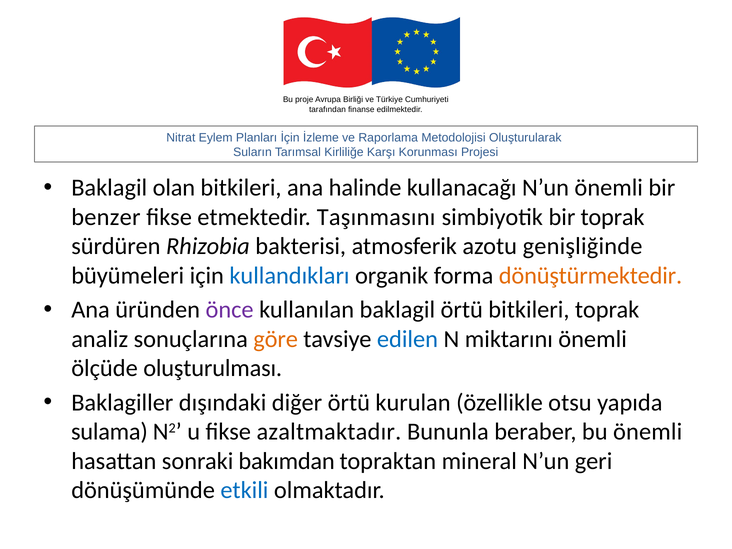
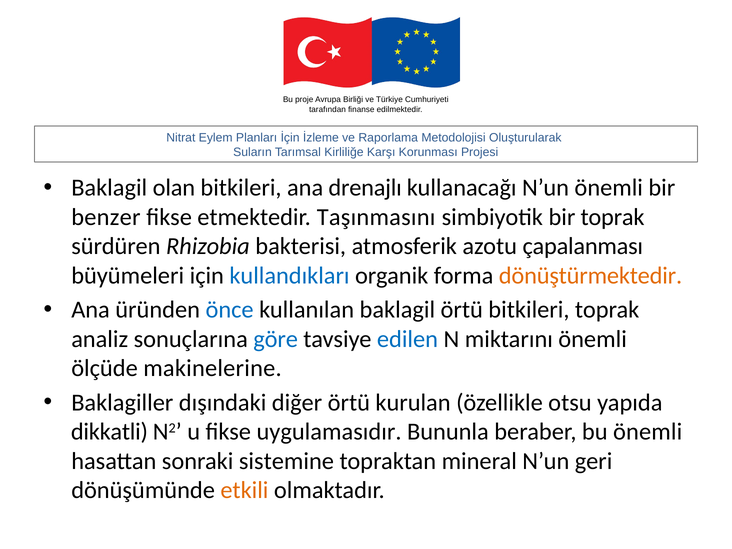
halinde: halinde -> drenajlı (365, 188)
genişliğinde: genişliğinde -> çapalanması (583, 246)
önce colour: purple -> blue (230, 310)
göre colour: orange -> blue (276, 339)
oluşturulması: oluşturulması -> makinelerine (212, 368)
sulama: sulama -> dikkatli (109, 432)
azaltmaktadır: azaltmaktadır -> uygulamasıdır (329, 432)
bakımdan: bakımdan -> sistemine (286, 461)
etkili colour: blue -> orange (244, 490)
